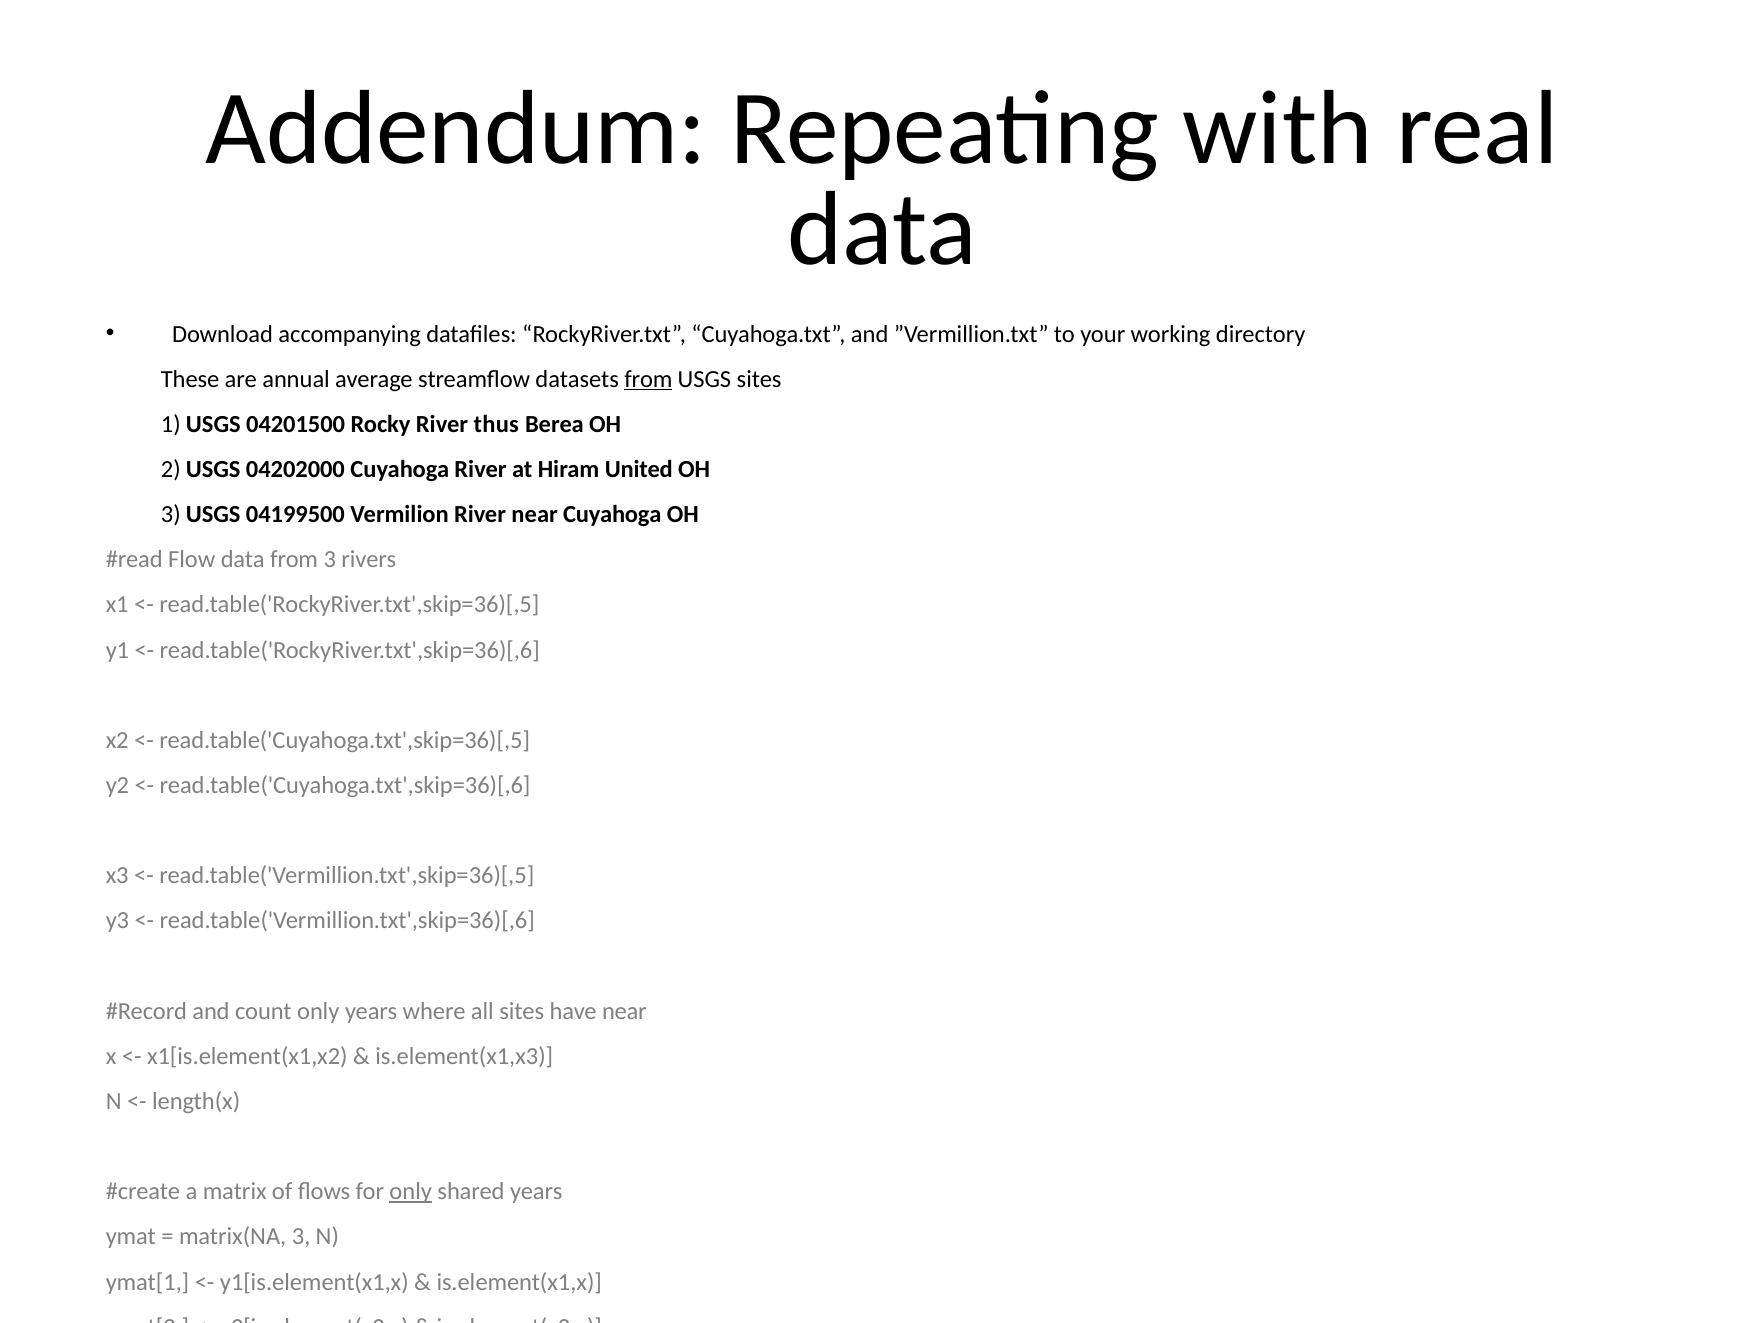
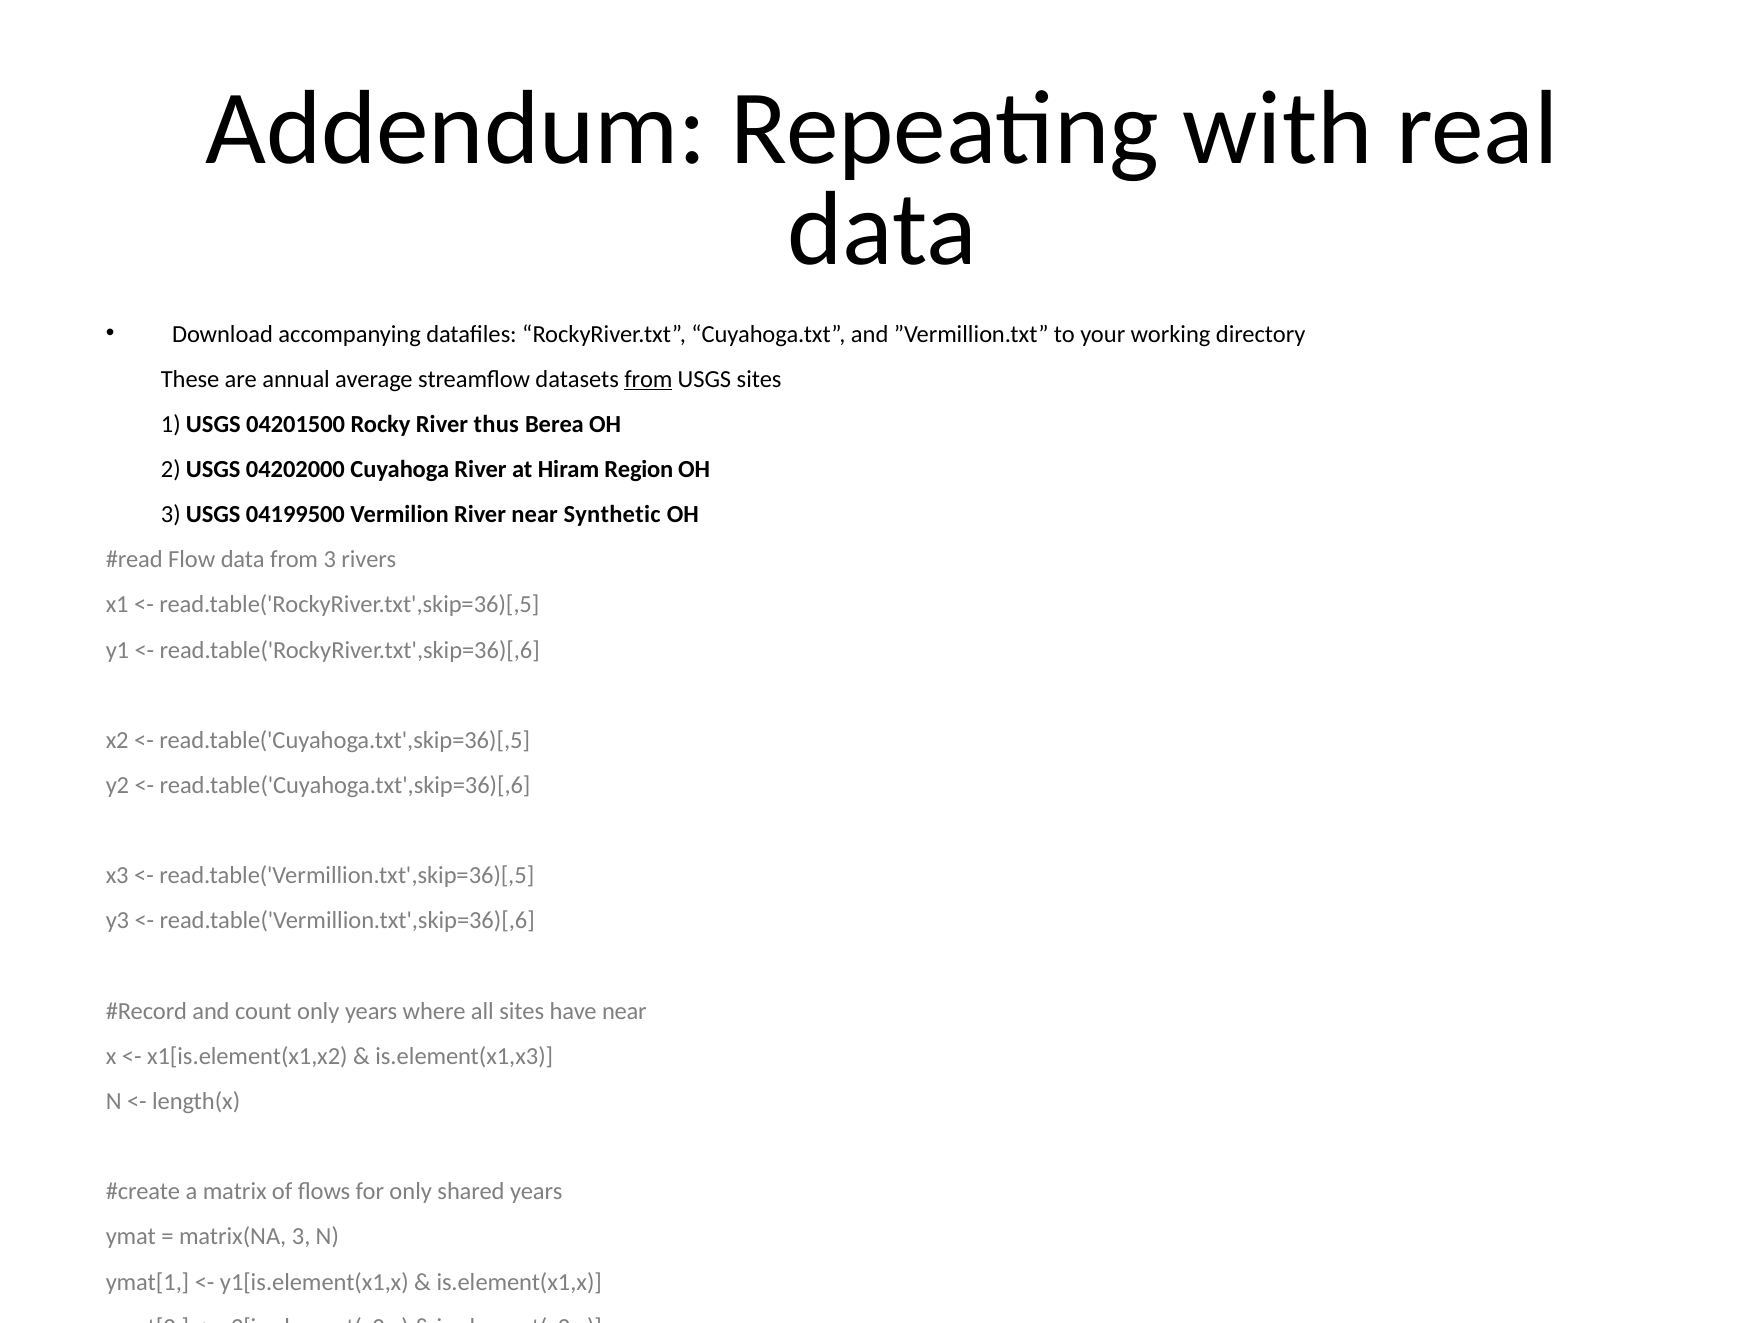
United: United -> Region (639, 469)
near Cuyahoga: Cuyahoga -> Synthetic (612, 515)
only underline: present -> none (411, 1192)
